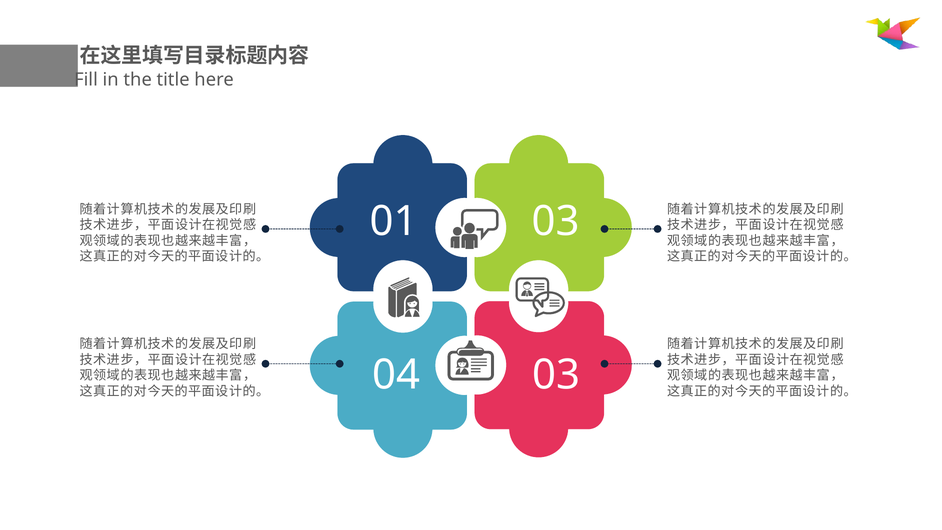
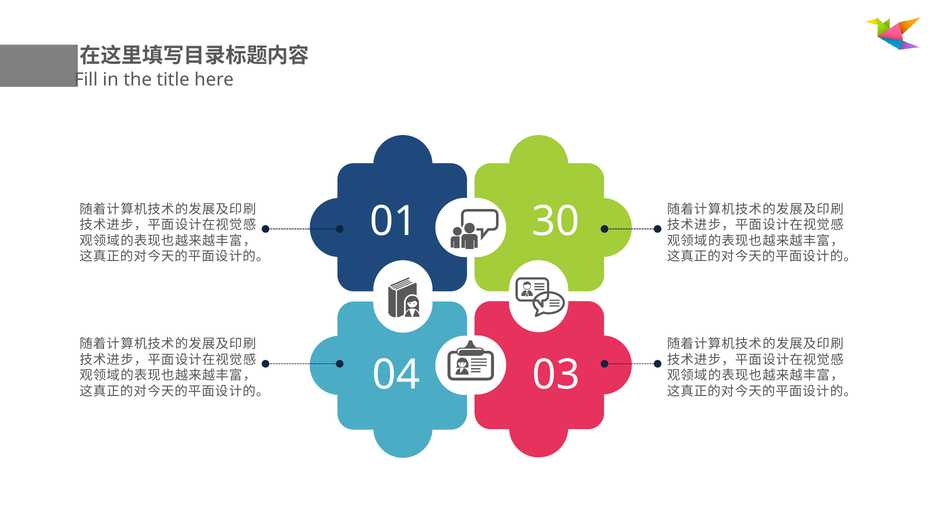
01 03: 03 -> 30 (556, 221)
